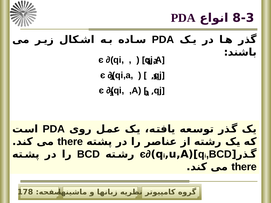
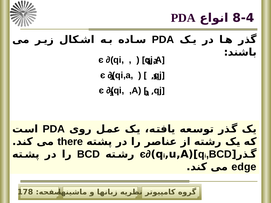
8-3: 8-3 -> 8-4 (243, 18)
there: there -> edge (244, 167)
